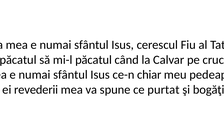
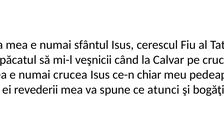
mi-l păcatul: păcatul -> veşnicii (94, 60)
sfântul: sfântul -> crucea (70, 75)
ce purtat: purtat -> atunci (163, 90)
